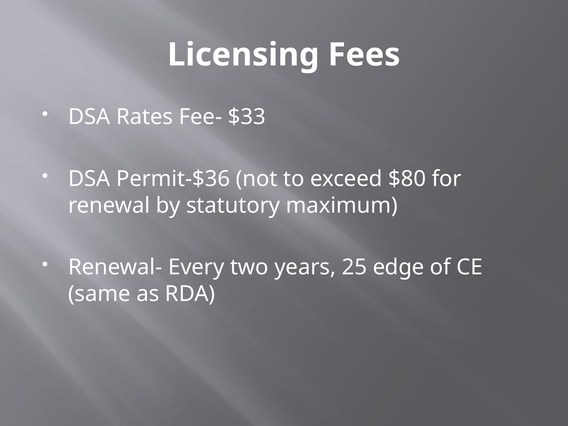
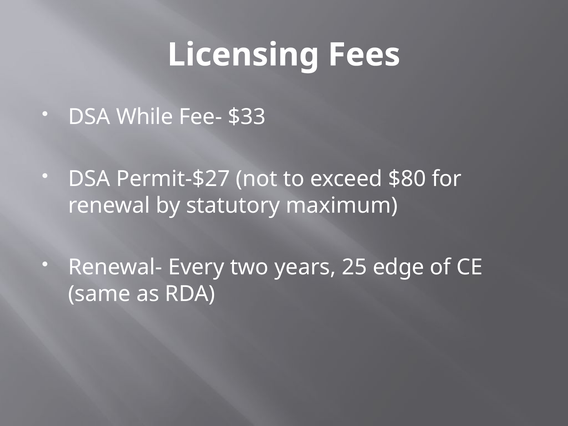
Rates: Rates -> While (145, 117)
Permit-$36: Permit-$36 -> Permit-$27 (173, 179)
